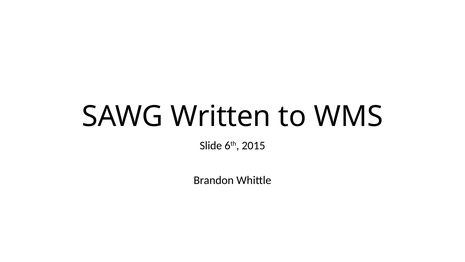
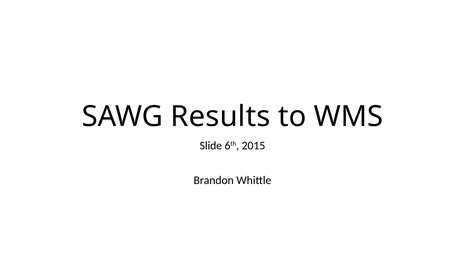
Written: Written -> Results (220, 116)
